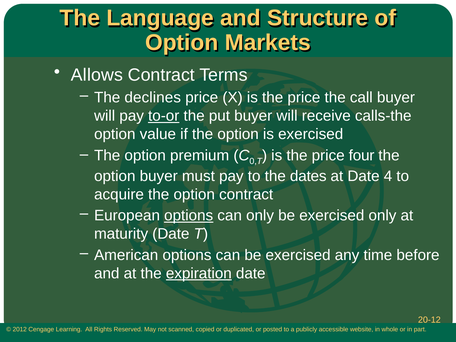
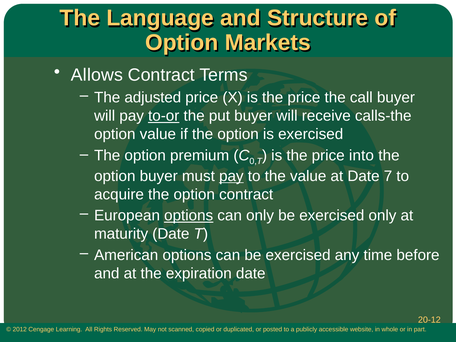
declines: declines -> adjusted (153, 98)
four: four -> into (361, 155)
pay underline: none -> present (231, 176)
the dates: dates -> value (308, 176)
4: 4 -> 7 (388, 176)
expiration underline: present -> none (199, 273)
